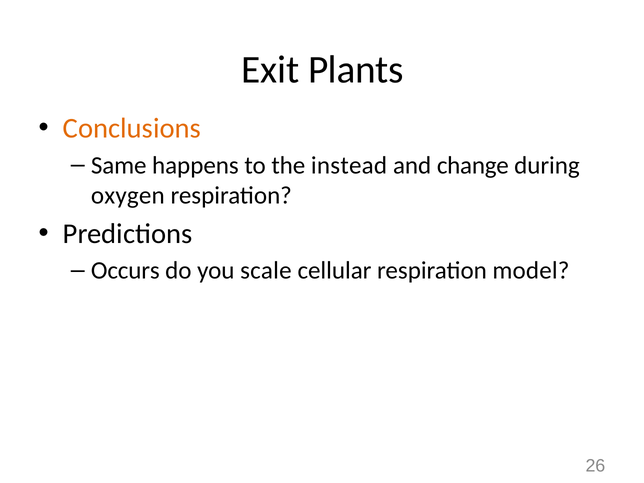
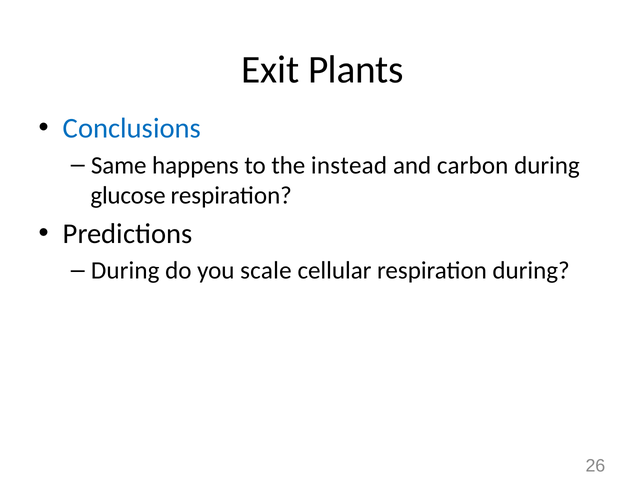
Conclusions colour: orange -> blue (132, 128)
change: change -> carbon (473, 165)
oxygen: oxygen -> glucose (128, 195)
Occurs: Occurs -> During (125, 271)
respiration model: model -> during (531, 271)
